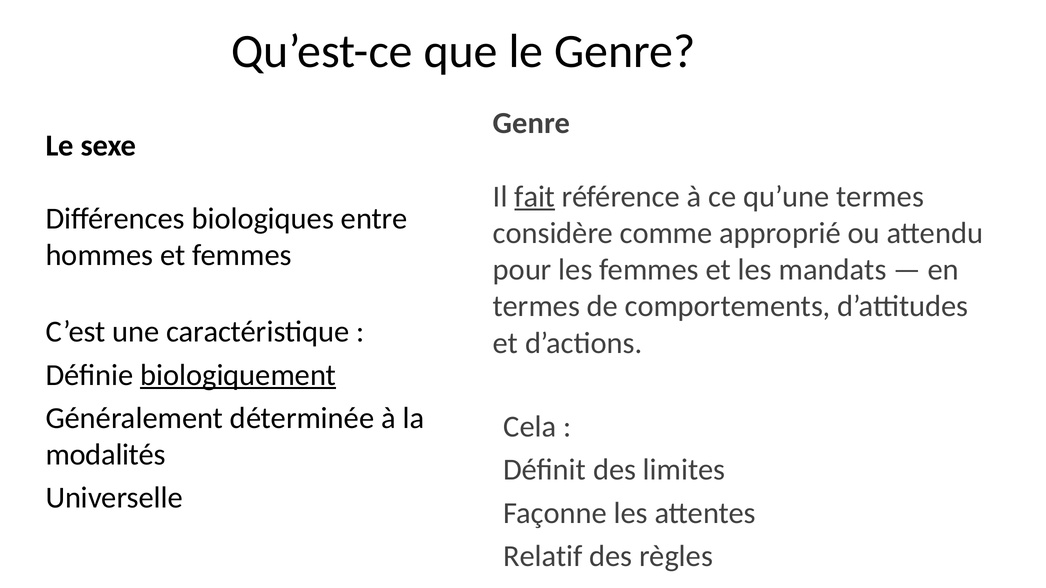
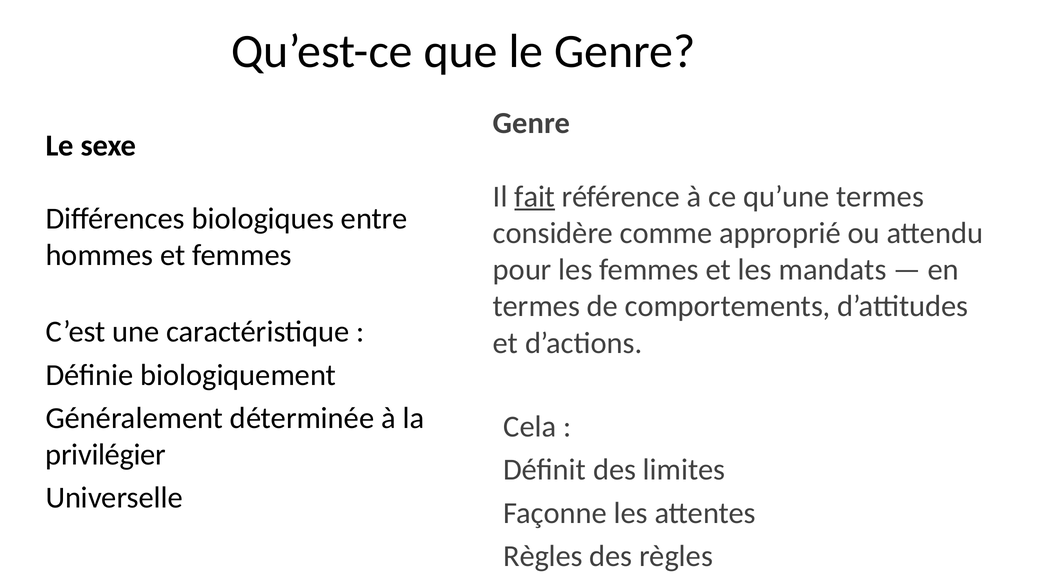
biologiquement underline: present -> none (238, 375)
modalités: modalités -> privilégier (106, 455)
Relatif: Relatif -> Règles (543, 557)
